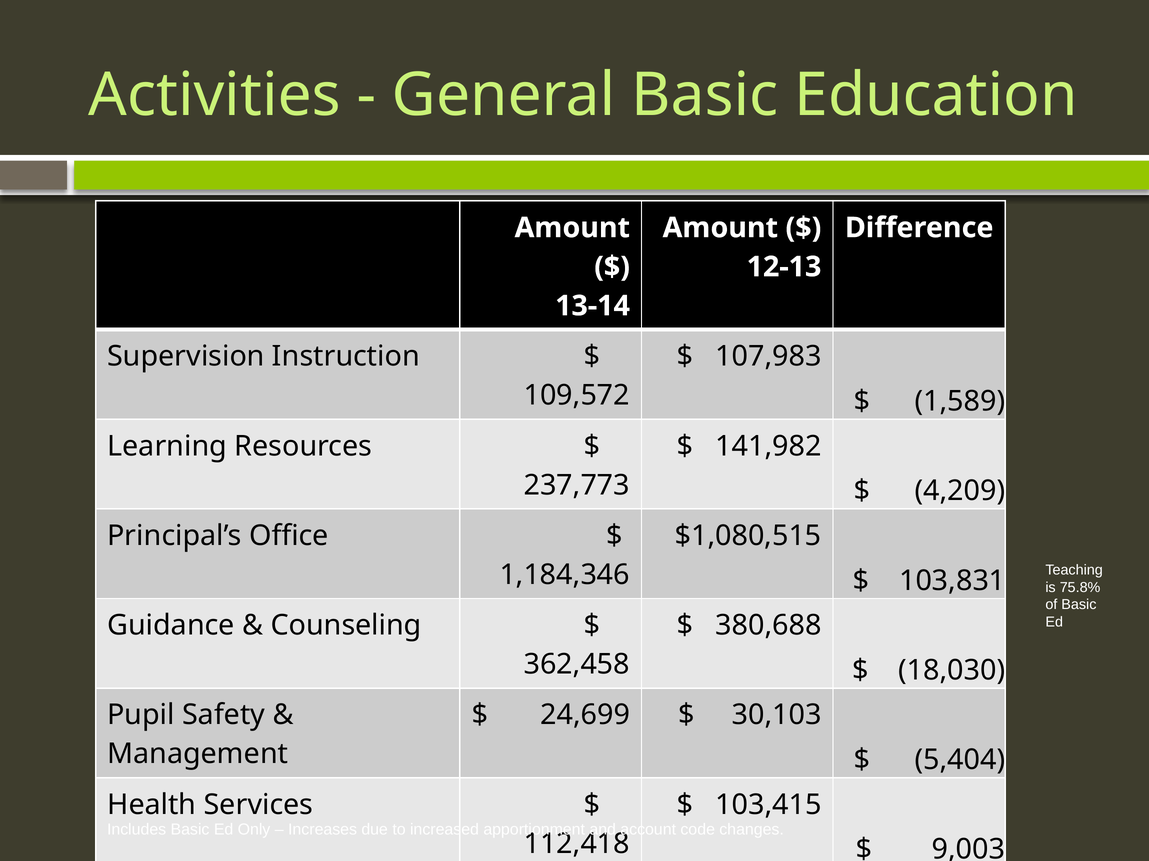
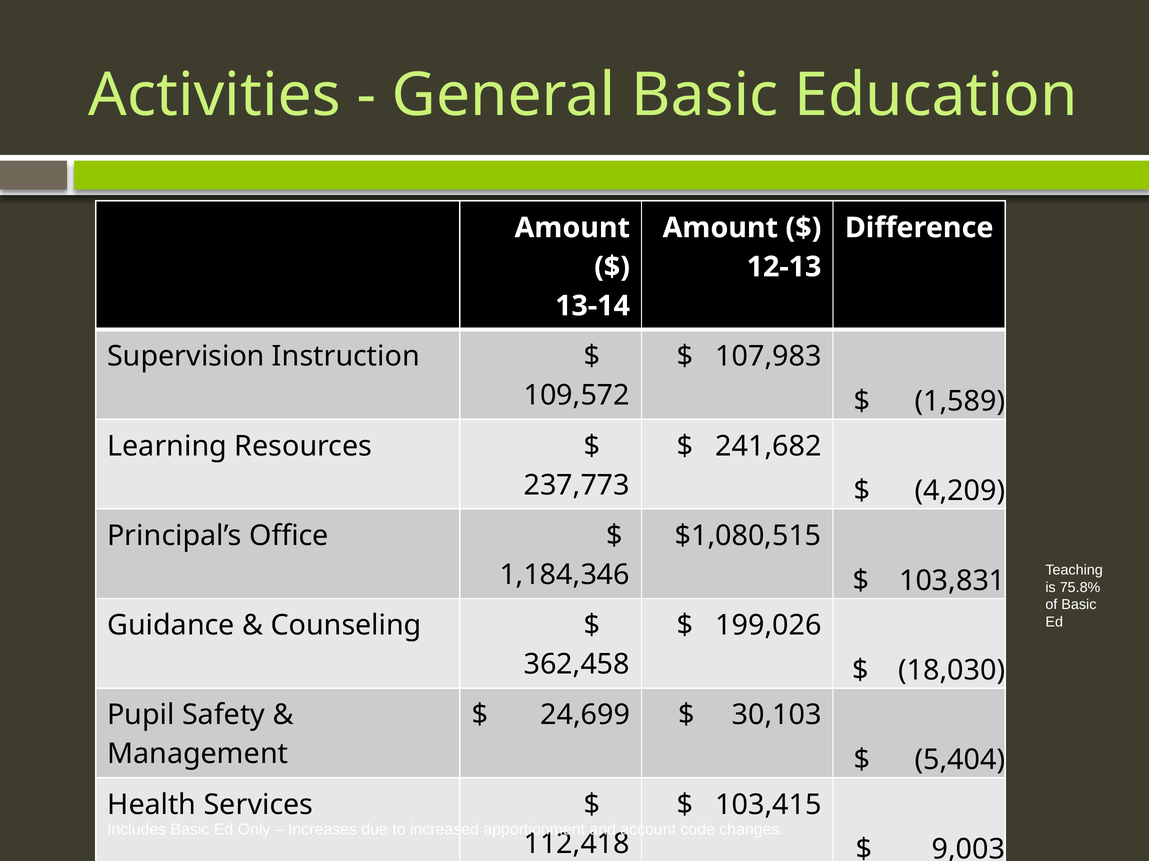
141,982: 141,982 -> 241,682 (768, 446)
380,688: 380,688 -> 199,026 (768, 626)
